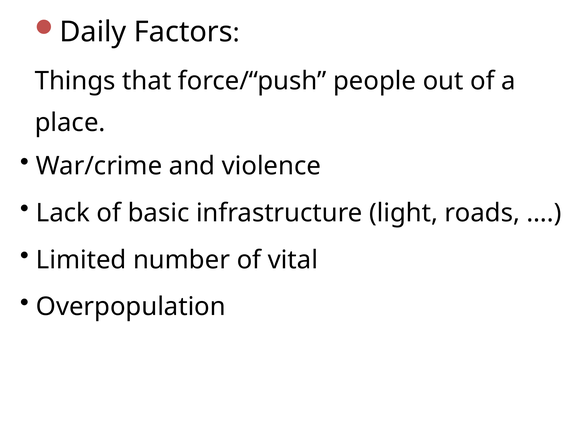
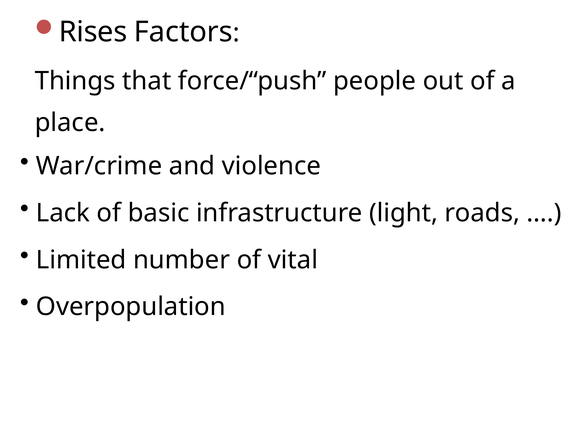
Daily: Daily -> Rises (93, 32)
